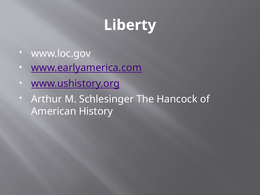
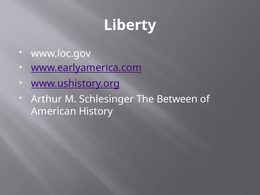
Hancock: Hancock -> Between (177, 99)
